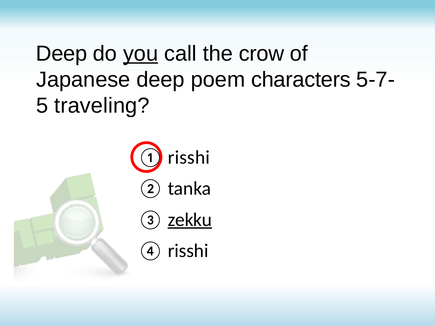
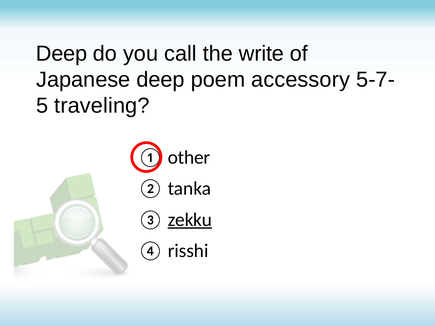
you underline: present -> none (141, 54)
crow: crow -> write (261, 54)
characters: characters -> accessory (301, 80)
risshi: risshi -> other (189, 158)
